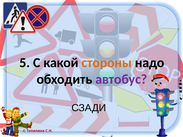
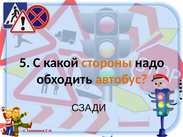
автобус colour: purple -> orange (121, 79)
